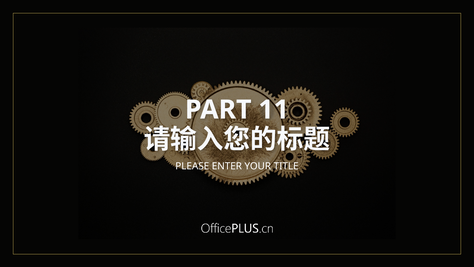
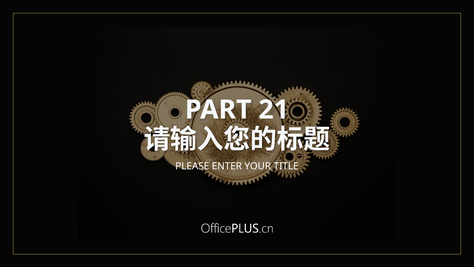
11: 11 -> 21 (274, 110)
